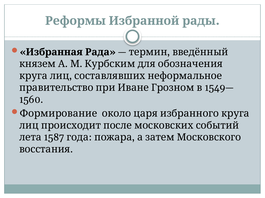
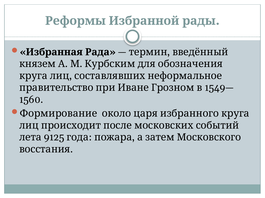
1587: 1587 -> 9125 (54, 138)
